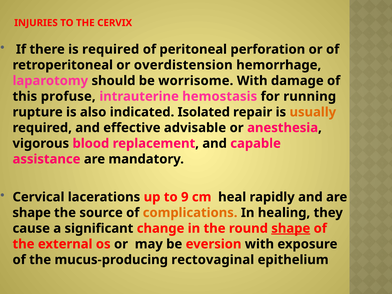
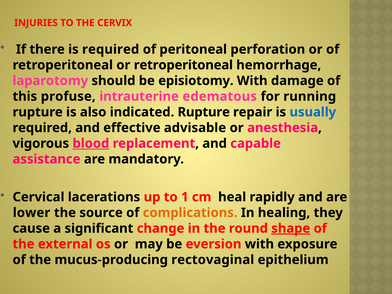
or overdistension: overdistension -> retroperitoneal (183, 65)
worrisome: worrisome -> episiotomy (196, 81)
hemostasis: hemostasis -> edematous (220, 96)
indicated Isolated: Isolated -> Rupture (204, 112)
usually colour: orange -> blue (313, 112)
blood underline: none -> present (91, 143)
9: 9 -> 1 (185, 197)
shape: shape -> lower (32, 213)
